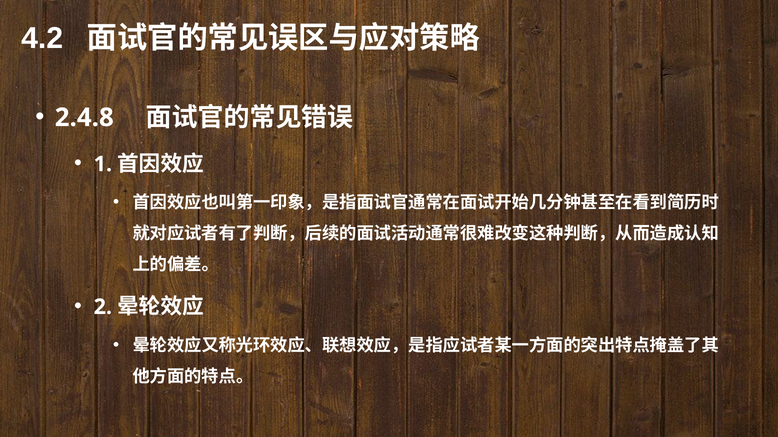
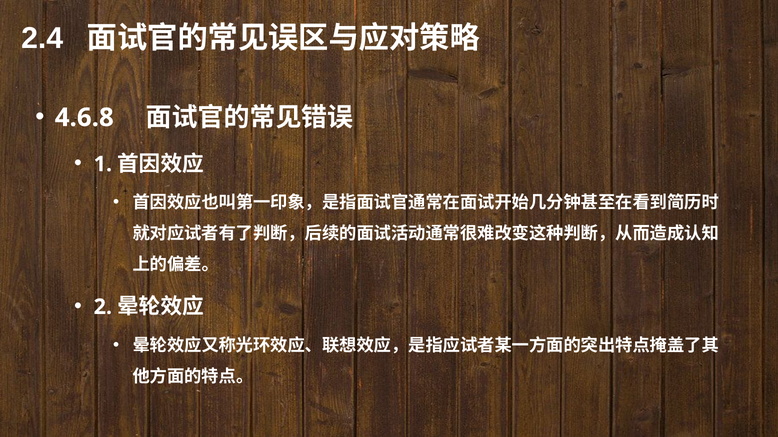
4.2: 4.2 -> 2.4 (42, 38)
2.4.8: 2.4.8 -> 4.6.8 (84, 118)
